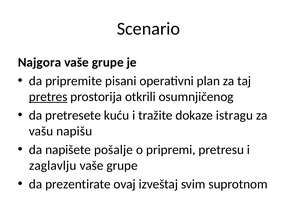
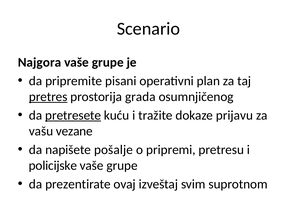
otkrili: otkrili -> grada (140, 97)
pretresete underline: none -> present (73, 115)
istragu: istragu -> prijavu (234, 115)
napišu: napišu -> vezane (74, 131)
zaglavlju: zaglavlju -> policijske (53, 165)
